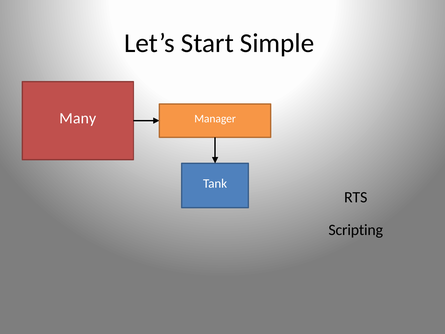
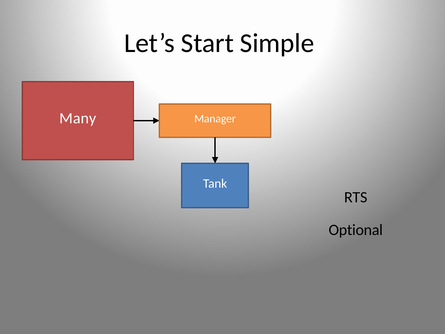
Scripting: Scripting -> Optional (356, 230)
